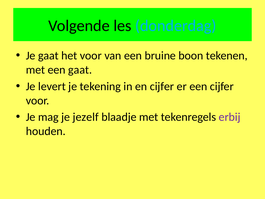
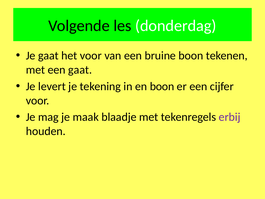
donderdag colour: light blue -> white (176, 26)
en cijfer: cijfer -> boon (162, 86)
jezelf: jezelf -> maak (86, 117)
